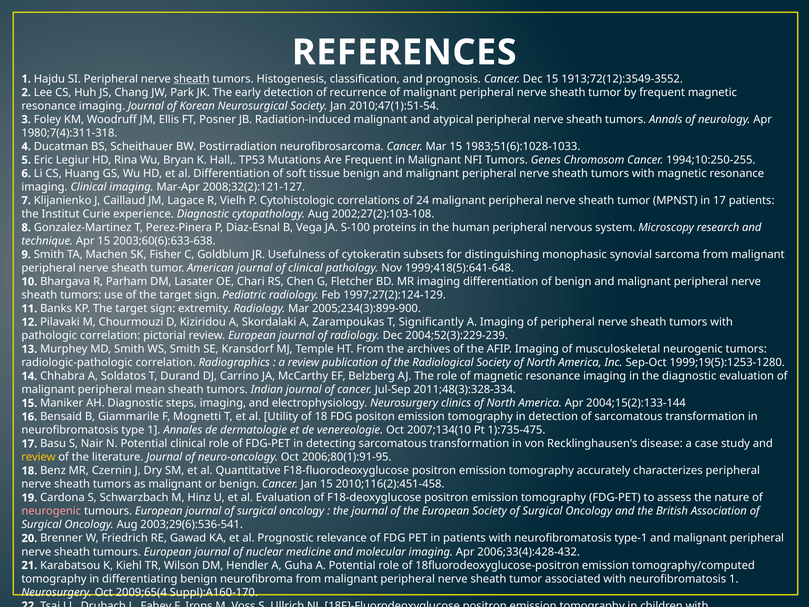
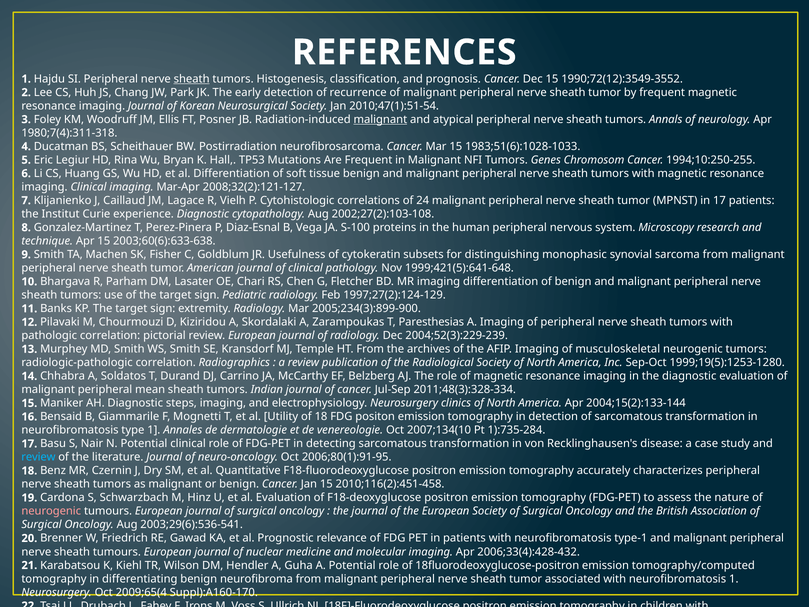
1913;72(12):3549-3552: 1913;72(12):3549-3552 -> 1990;72(12):3549-3552 (622, 79)
malignant underline: none -> present (380, 119)
1999;418(5):641-648: 1999;418(5):641-648 -> 1999;421(5):641-648 (459, 268)
Significantly: Significantly -> Paresthesias (431, 322)
1):735-475: 1):735-475 -> 1):735-284 (516, 430)
review colour: yellow -> light blue (38, 457)
